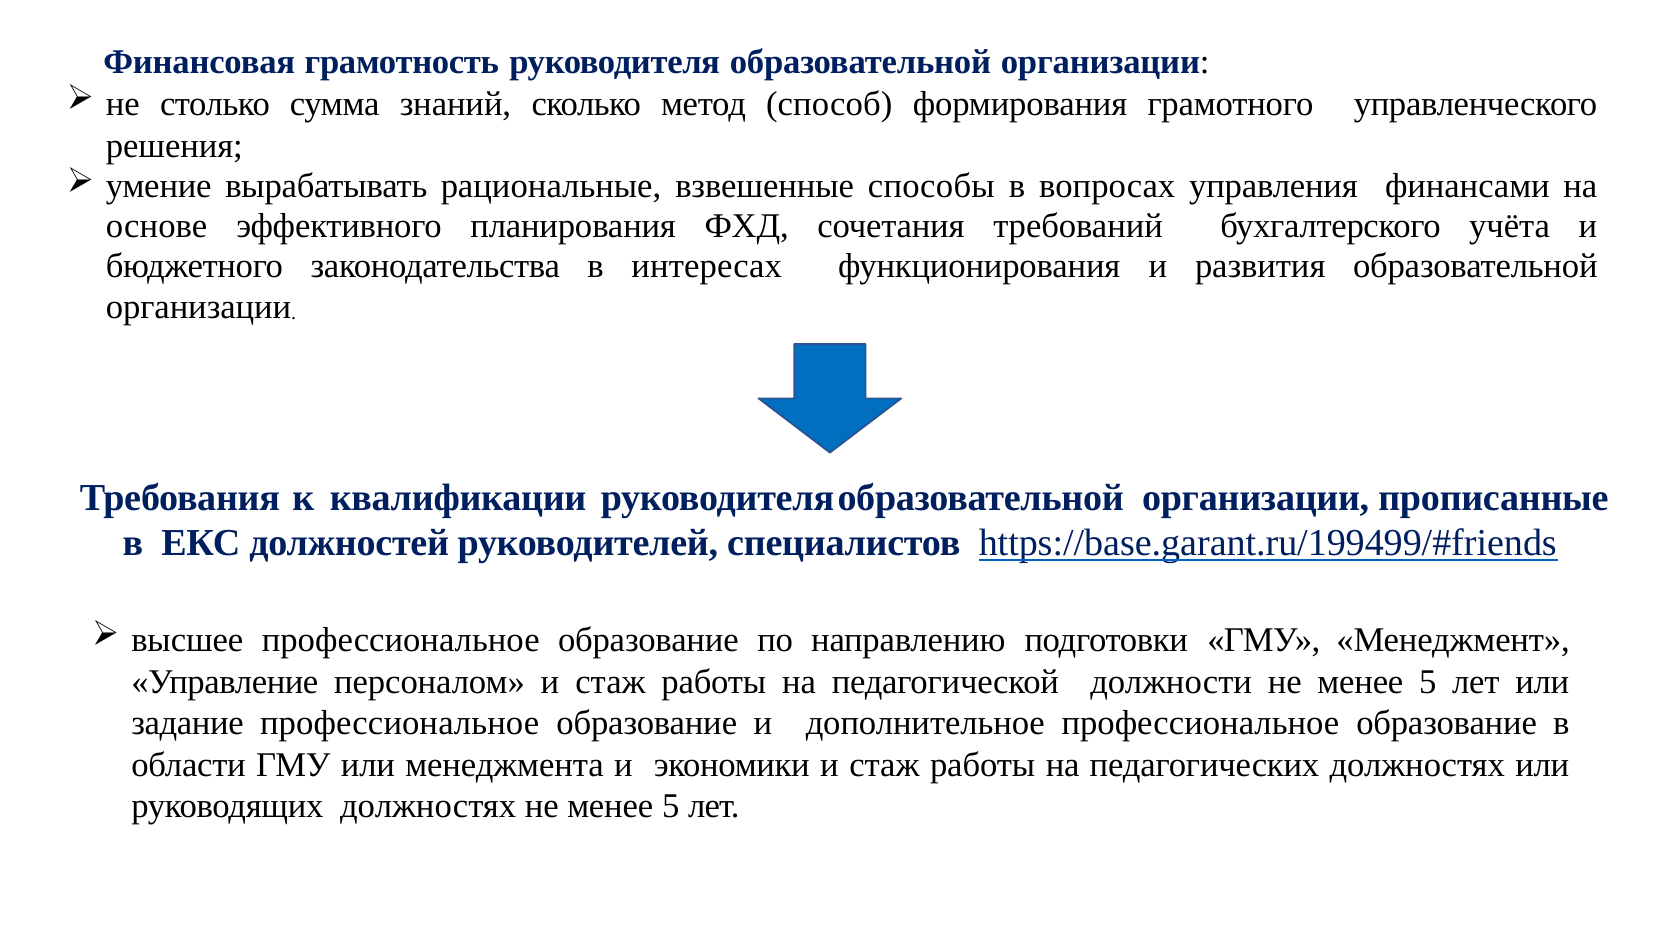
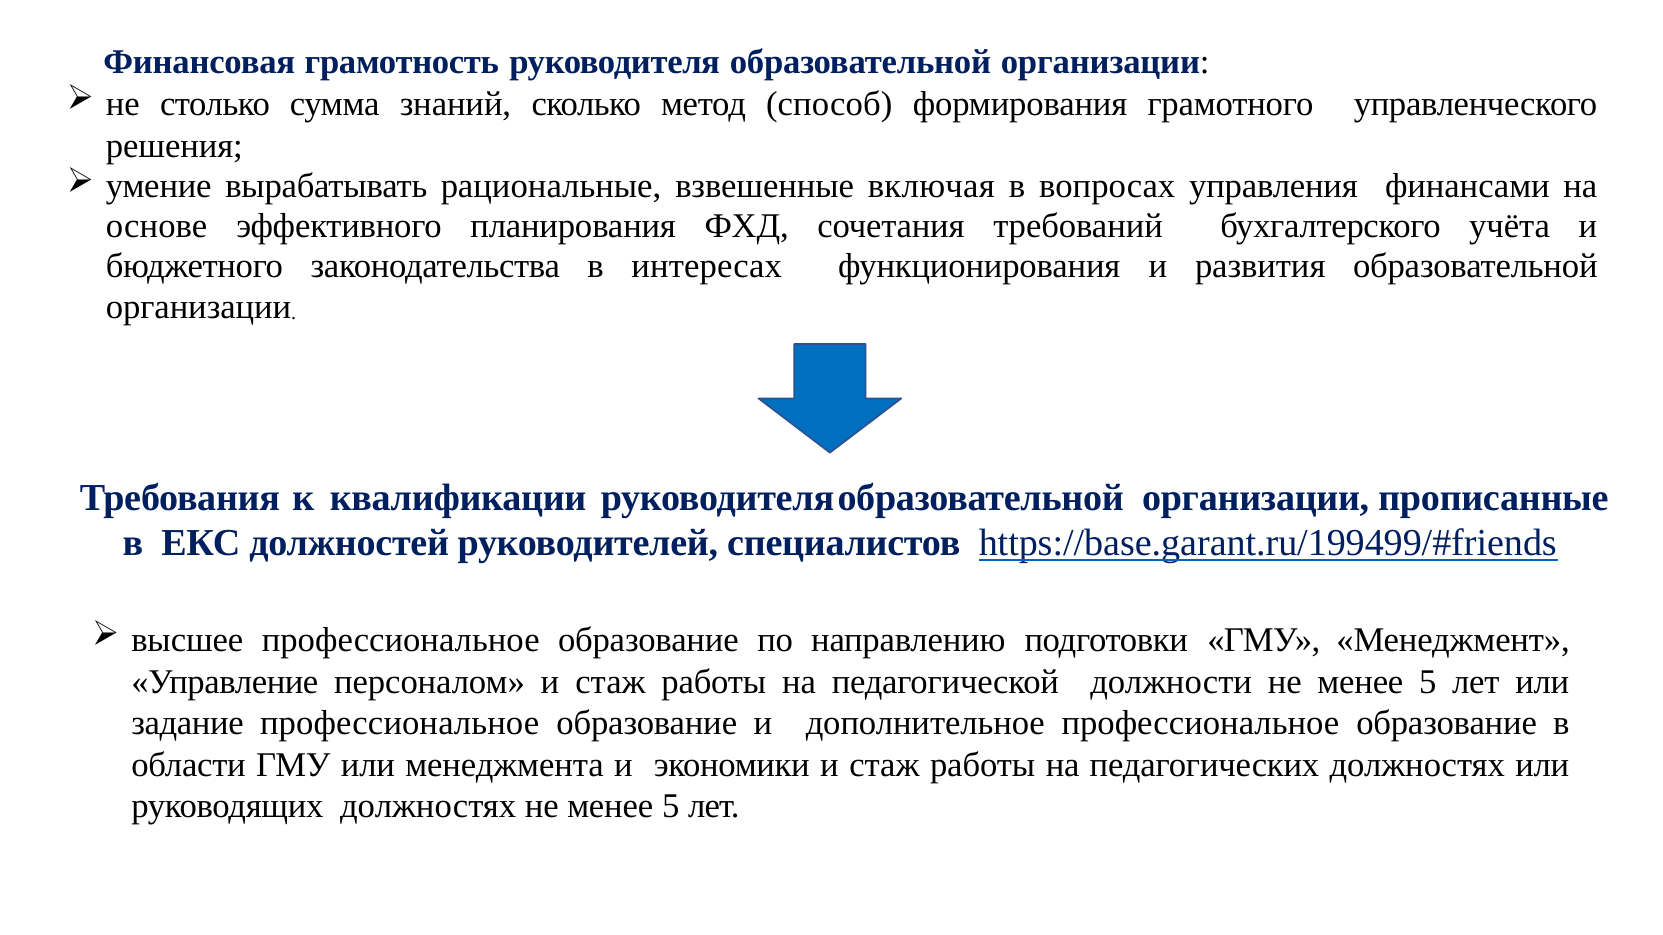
способы: способы -> включая (931, 186)
